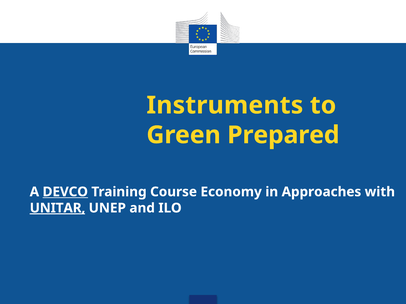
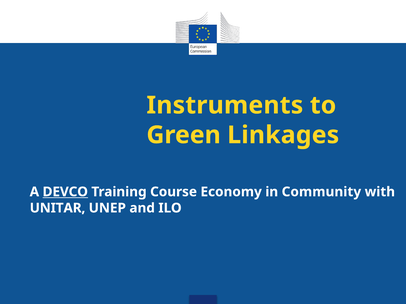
Prepared: Prepared -> Linkages (283, 135)
Approaches: Approaches -> Community (321, 192)
UNITAR underline: present -> none (58, 208)
